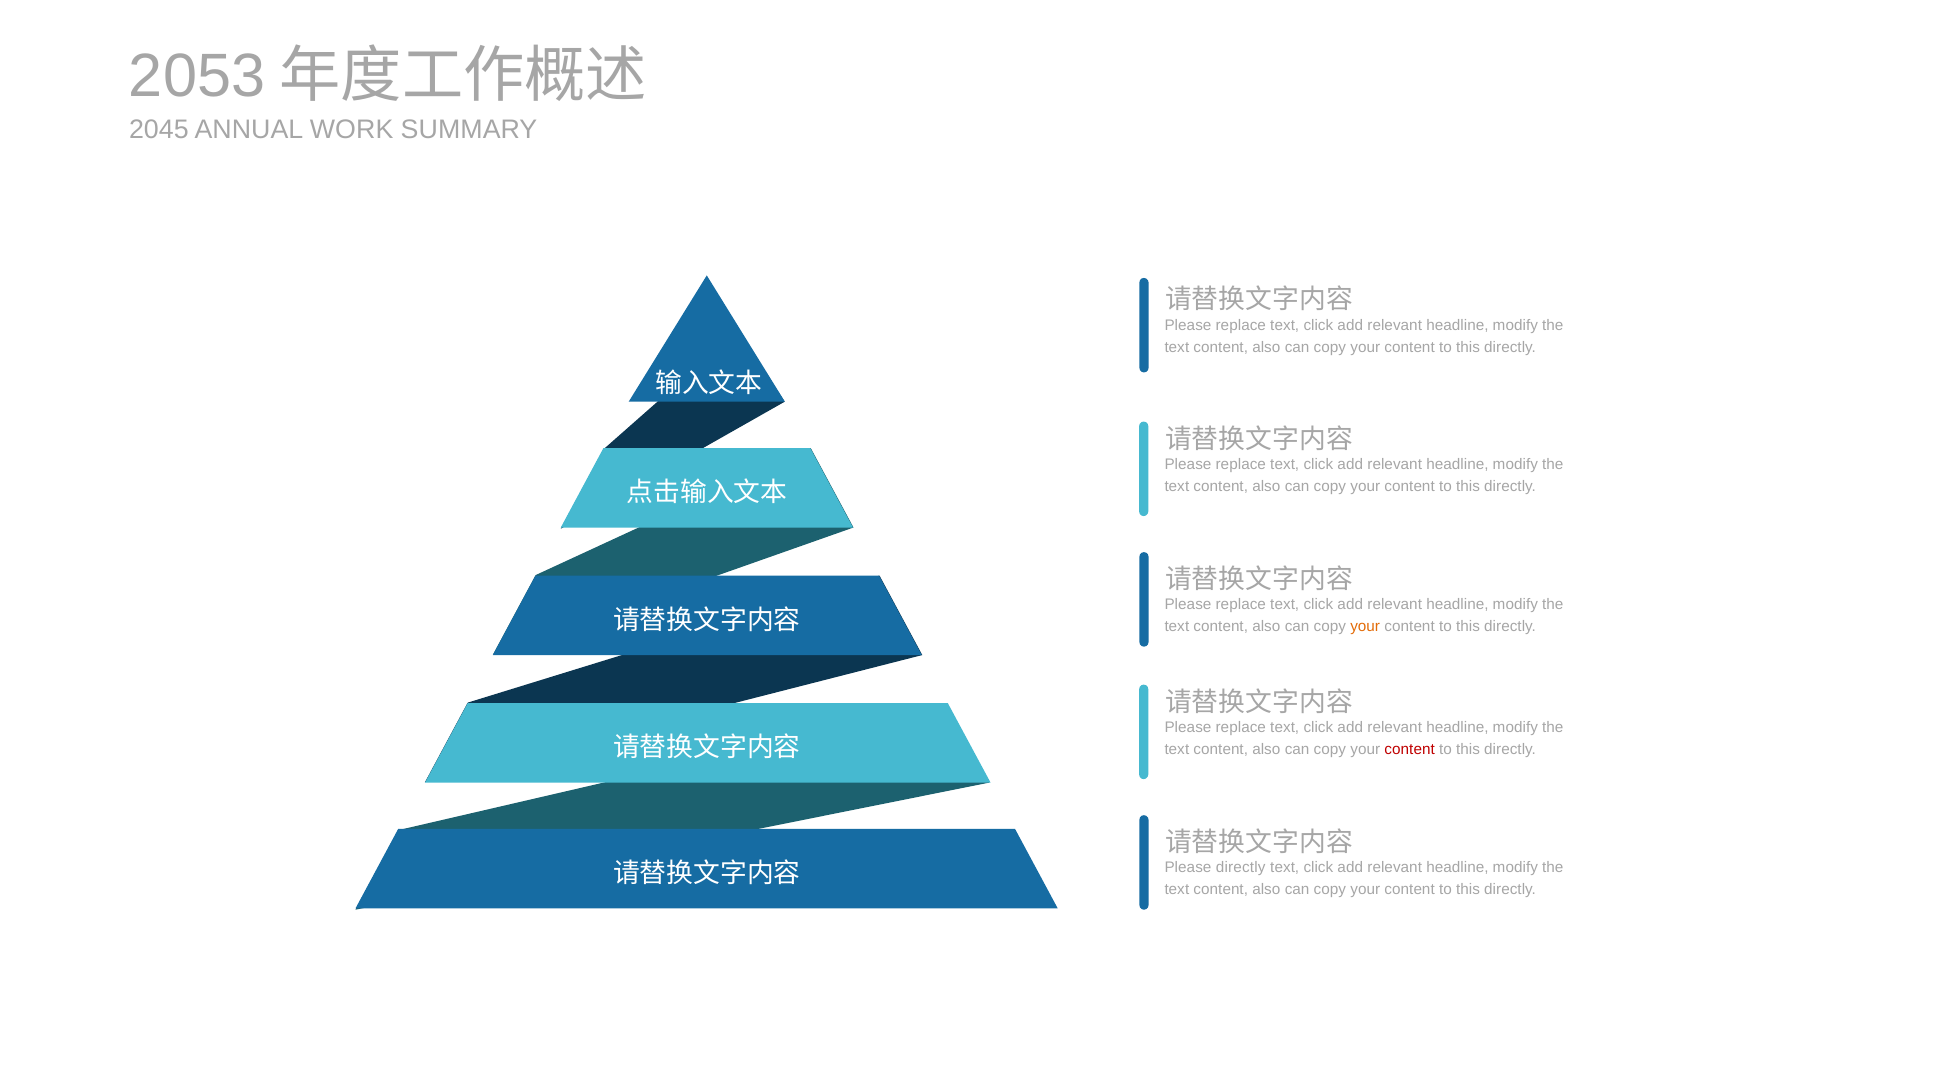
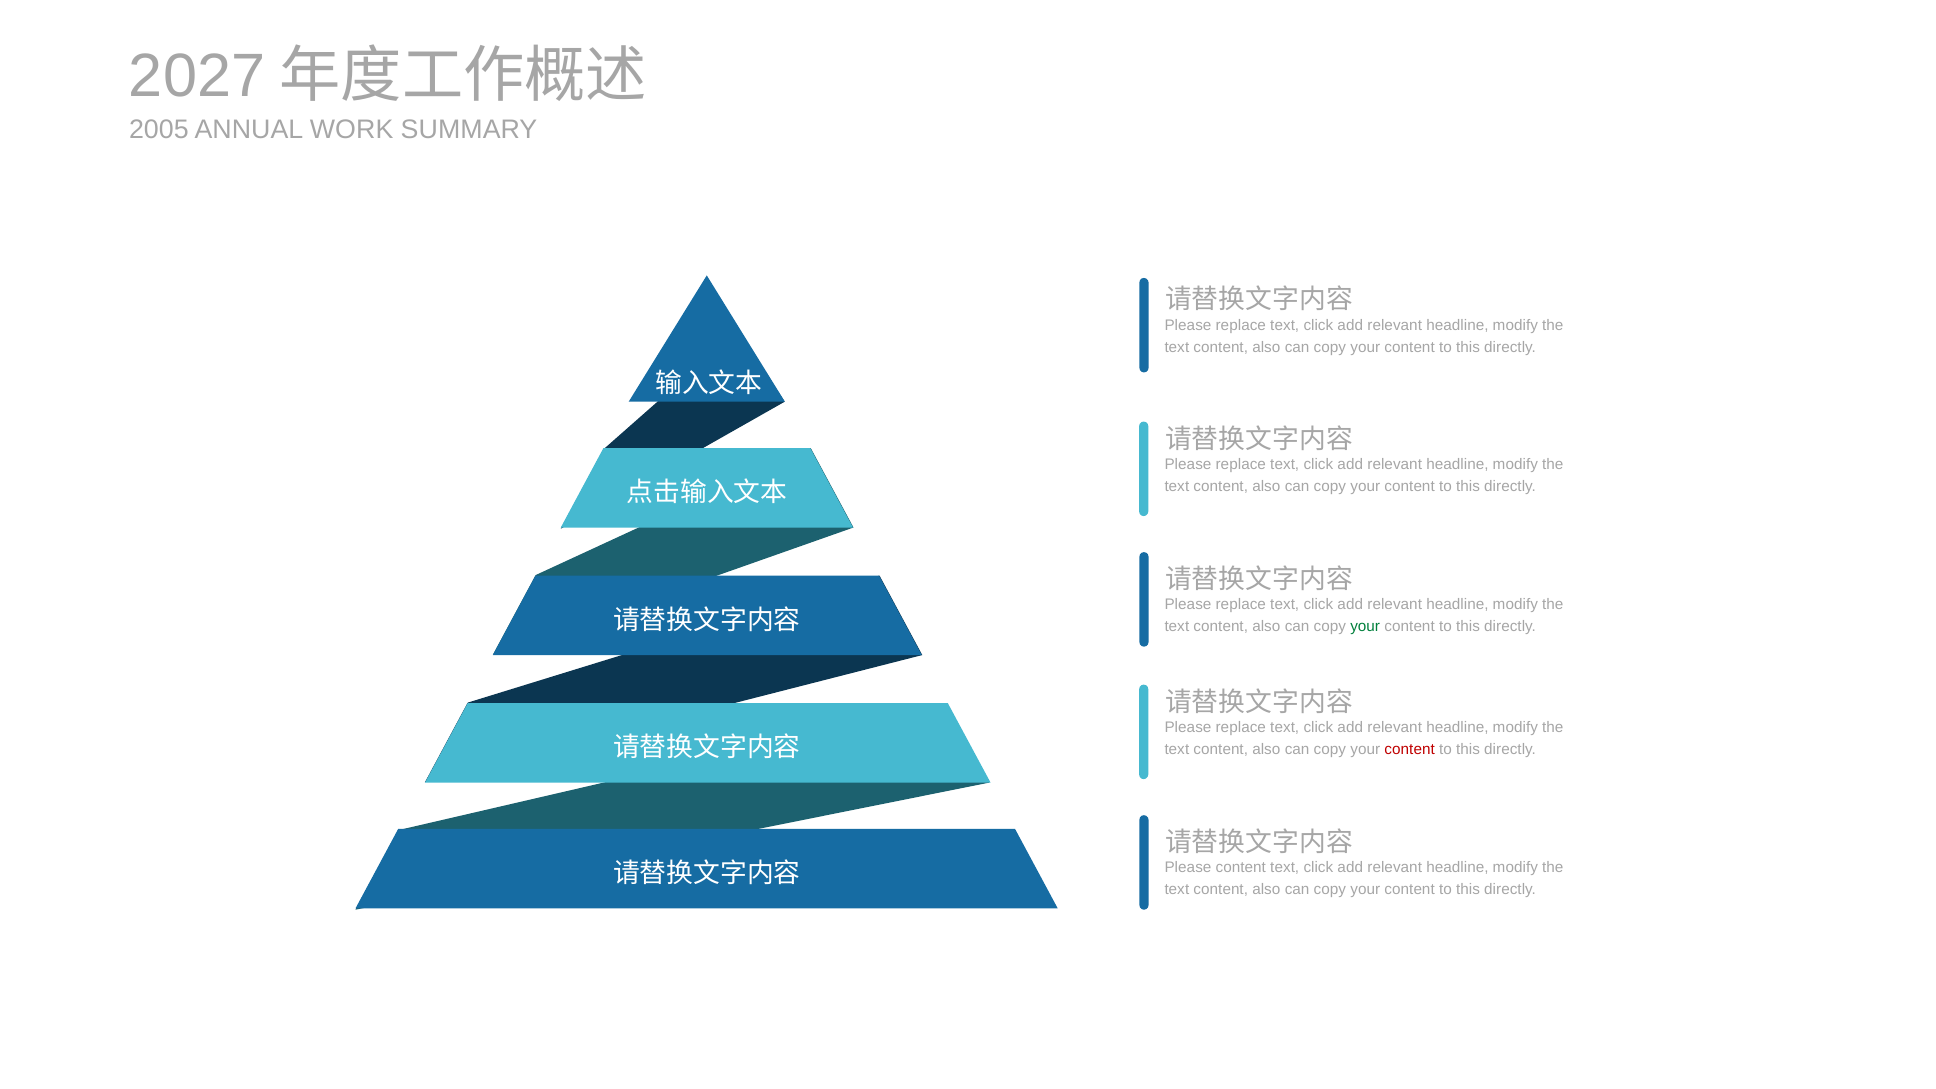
2053: 2053 -> 2027 (197, 76)
2045: 2045 -> 2005 (159, 130)
your colour: orange -> green (1365, 626)
Please directly: directly -> content (1241, 867)
